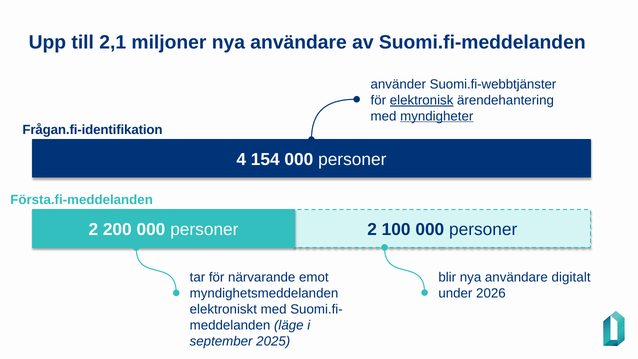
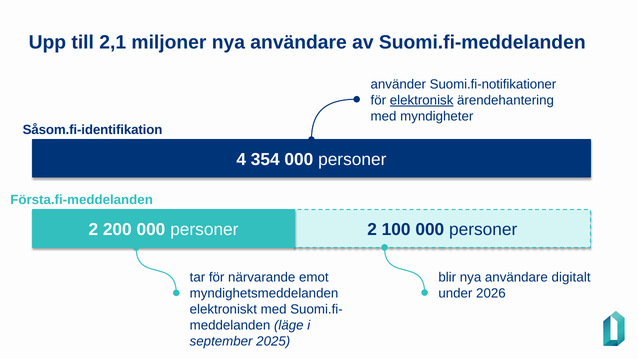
Suomi.fi-webbtjänster: Suomi.fi-webbtjänster -> Suomi.fi-notifikationer (493, 84)
myndigheter underline: present -> none (437, 116)
Frågan.fi-identifikation: Frågan.fi-identifikation -> Såsom.fi-identifikation (93, 130)
154: 154 -> 354 (265, 160)
